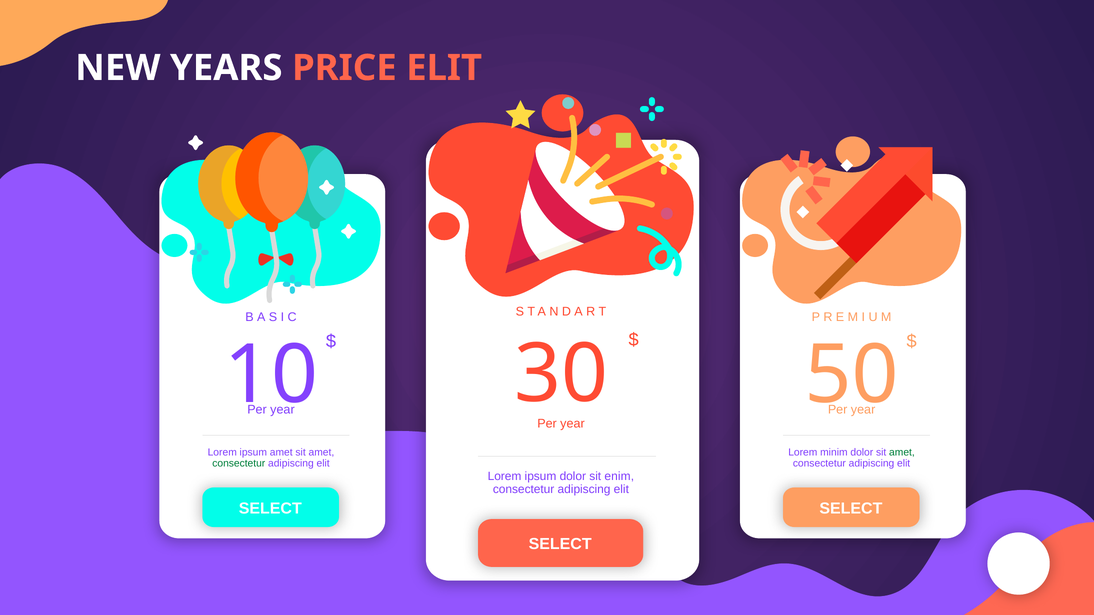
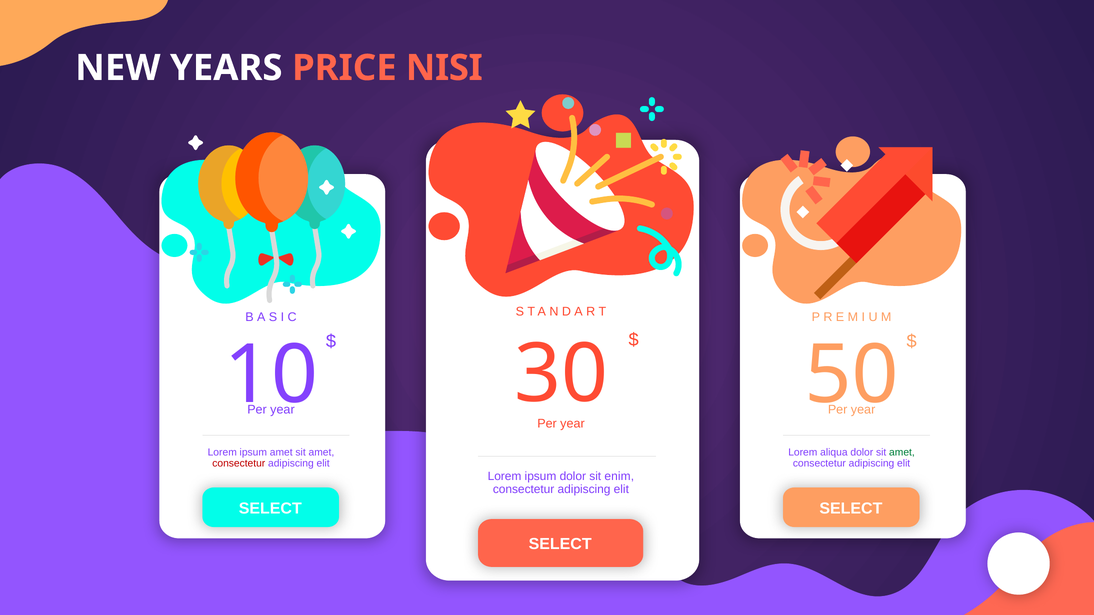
PRICE ELIT: ELIT -> NISI (444, 68)
minim: minim -> aliqua (834, 453)
consectetur colour: green -> red (239, 464)
